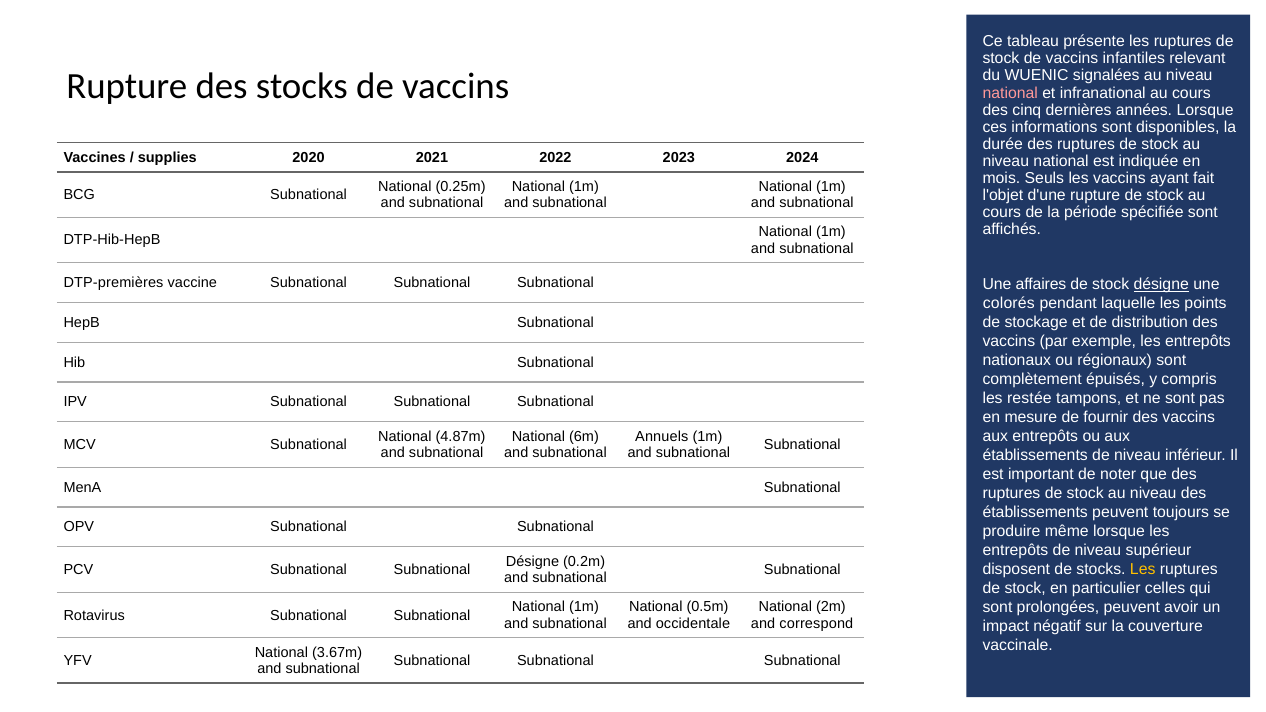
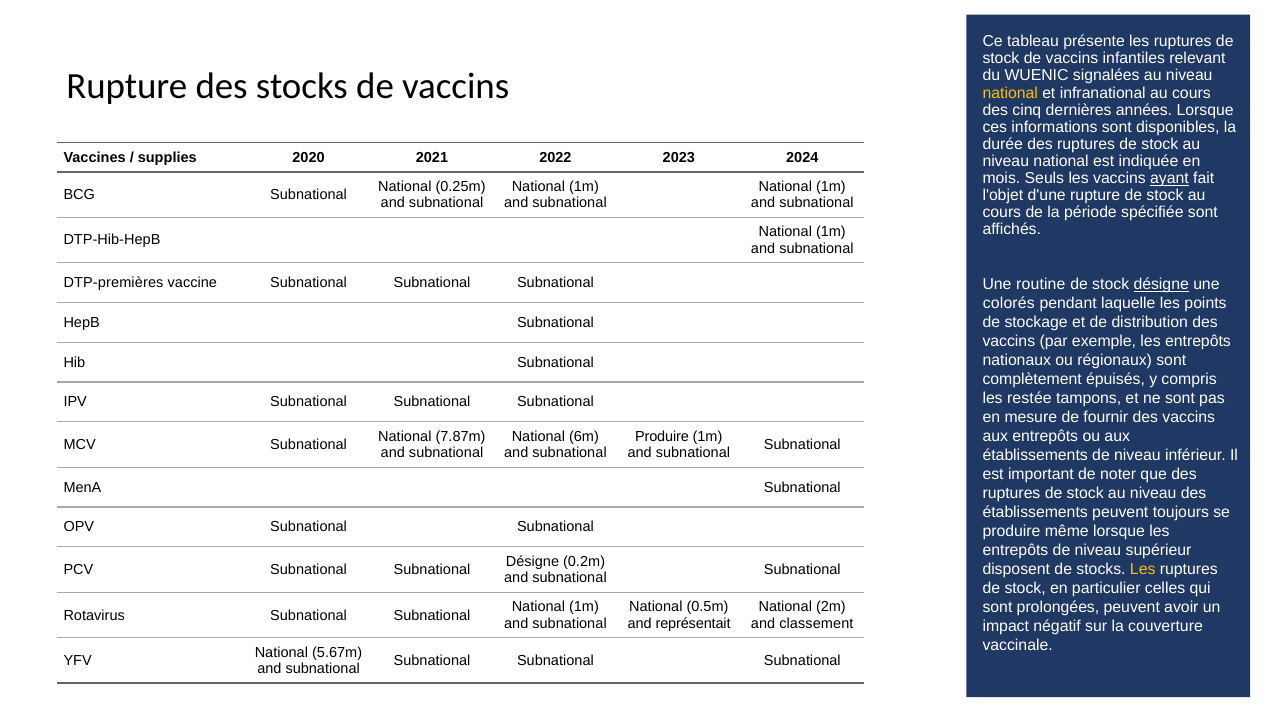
national colour: pink -> yellow (1010, 93)
ayant underline: none -> present (1169, 178)
affaires: affaires -> routine (1041, 285)
4.87m: 4.87m -> 7.87m (461, 437)
Annuels: Annuels -> Produire (662, 437)
occidentale: occidentale -> représentait (693, 623)
correspond: correspond -> classement (816, 623)
3.67m: 3.67m -> 5.67m (337, 653)
